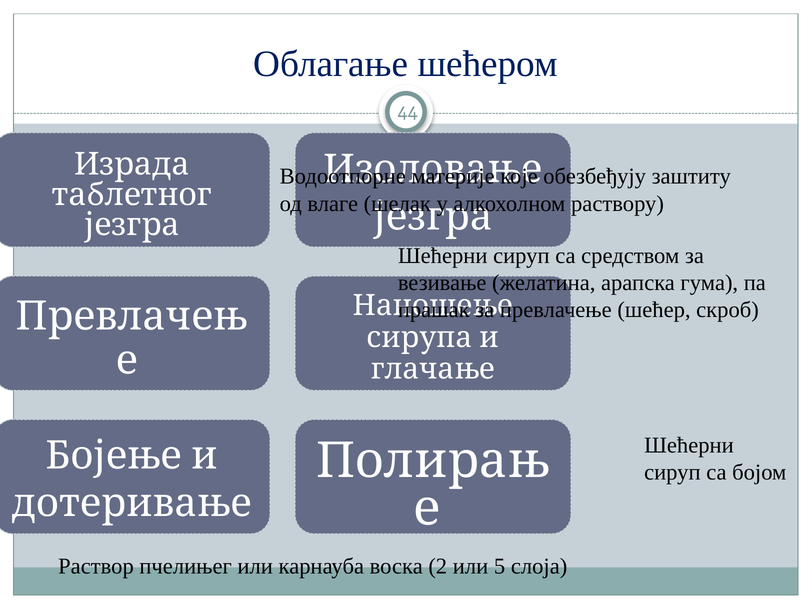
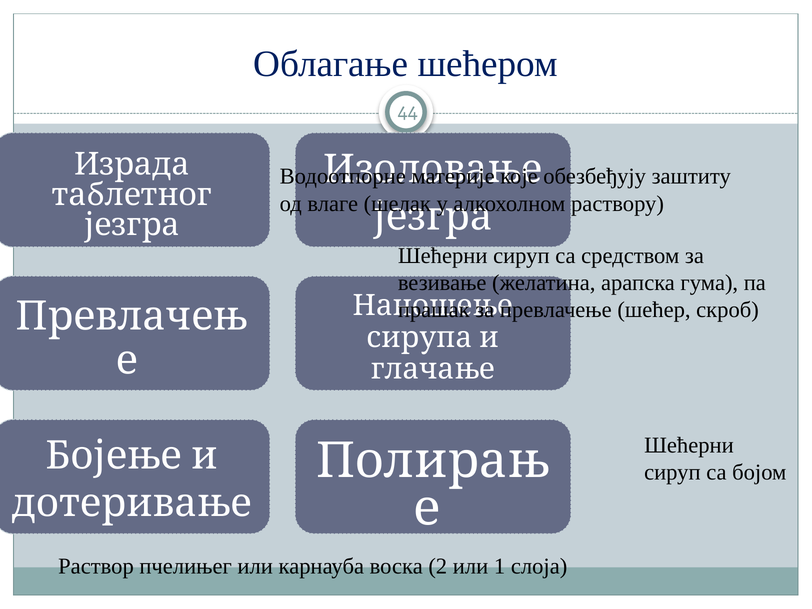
5: 5 -> 1 (500, 566)
